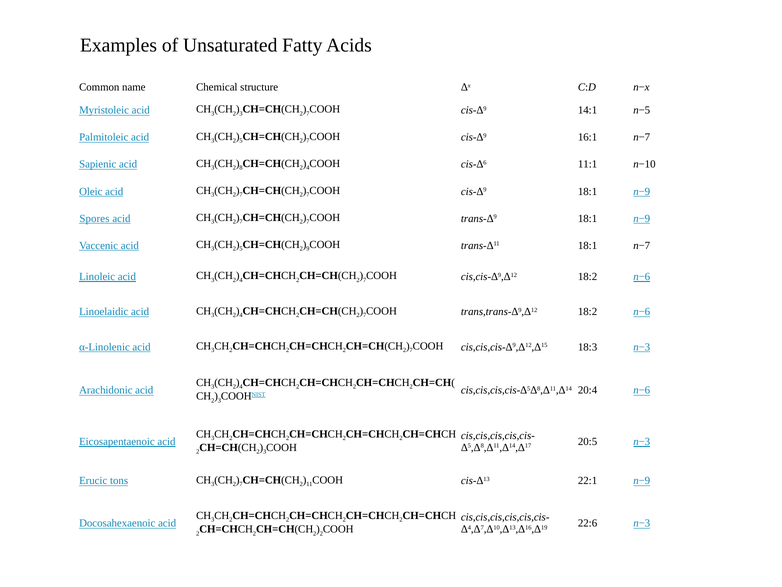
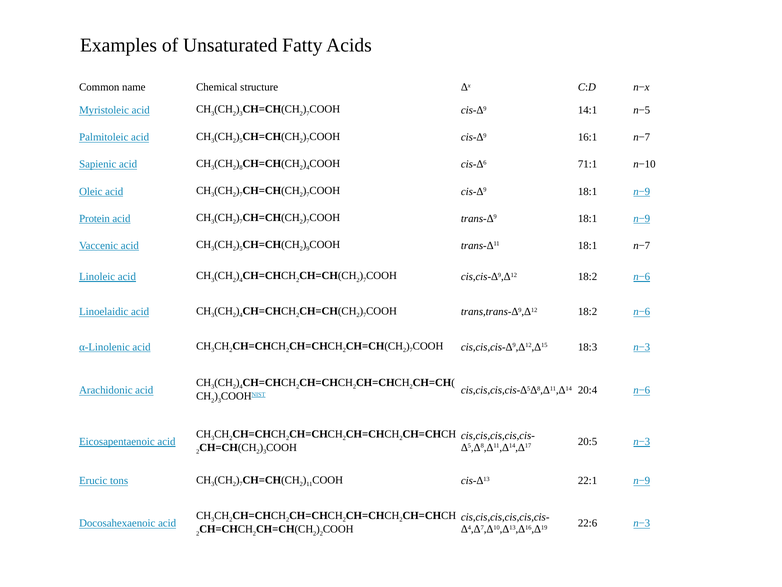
11:1: 11:1 -> 71:1 (588, 164)
Spores: Spores -> Protein (95, 218)
